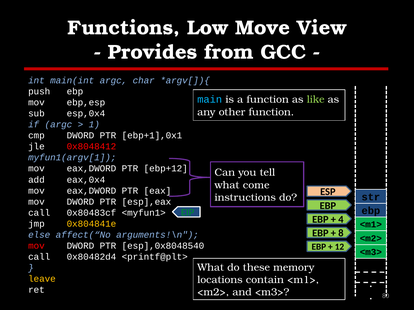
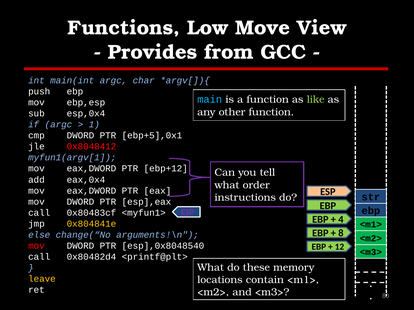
ebp+1],0x1: ebp+1],0x1 -> ebp+5],0x1 (152, 136)
come: come -> order (256, 185)
EIP colour: green -> purple (188, 213)
affect(“No: affect(“No -> change(“No (83, 235)
